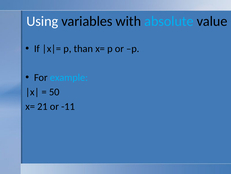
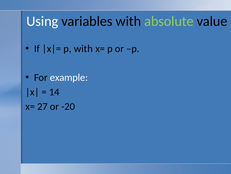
absolute colour: light blue -> light green (169, 21)
p than: than -> with (83, 48)
example colour: light blue -> white (69, 77)
50: 50 -> 14 (54, 92)
21: 21 -> 27 (42, 106)
-11: -11 -> -20 (68, 106)
